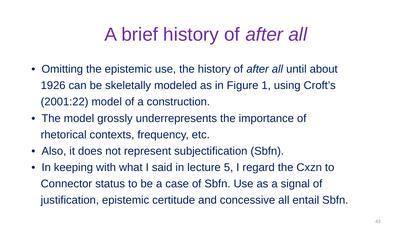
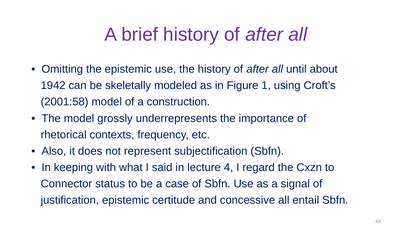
1926: 1926 -> 1942 (53, 86)
2001:22: 2001:22 -> 2001:58 (65, 102)
5: 5 -> 4 (229, 167)
